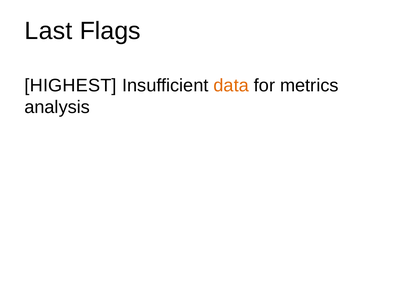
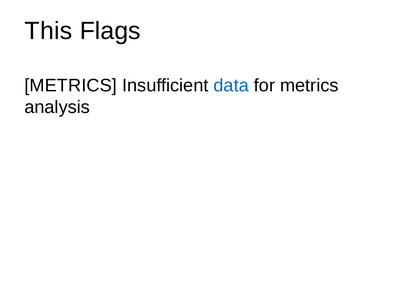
Last: Last -> This (49, 31)
HIGHEST: HIGHEST -> METRICS (71, 86)
data colour: orange -> blue (231, 86)
